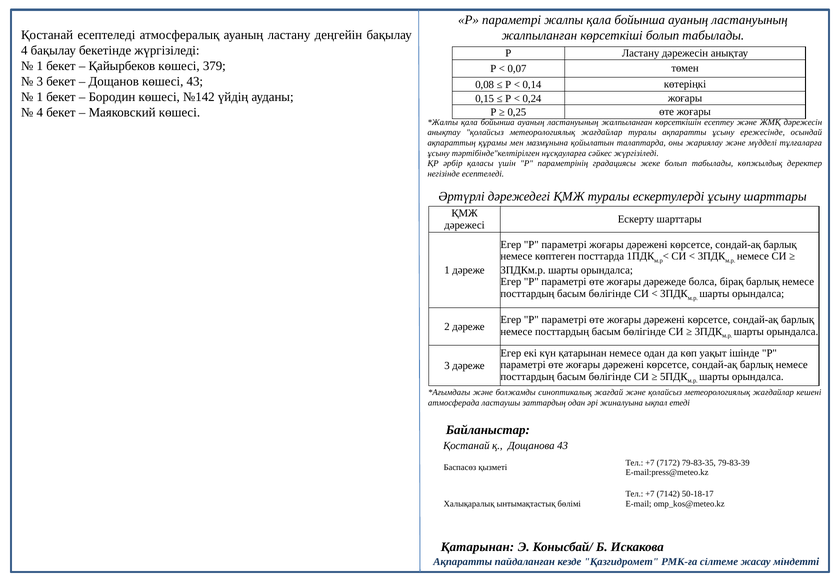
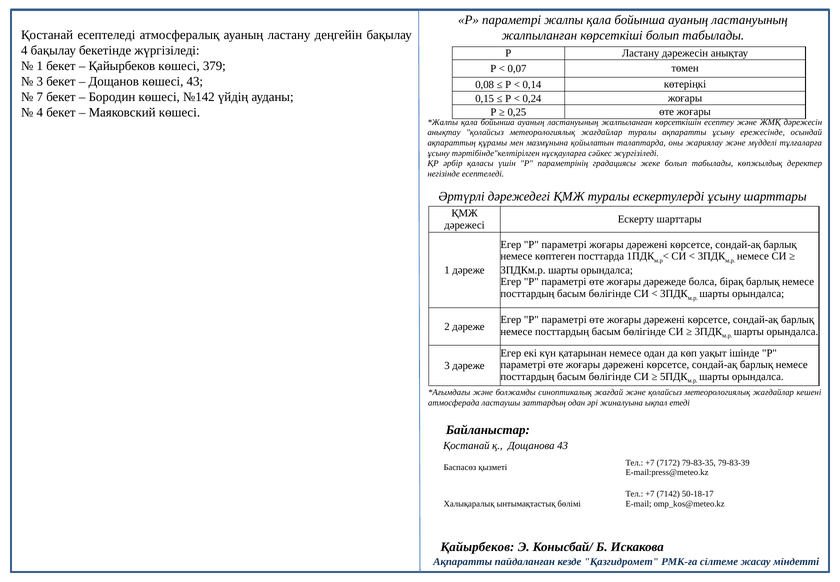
1: 1 -> 7 (40, 97)
Қатарынан: Қатарынан -> Қайырбеков (477, 547)
